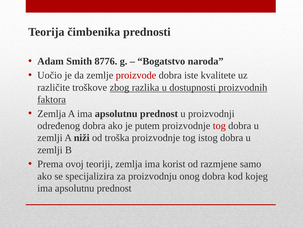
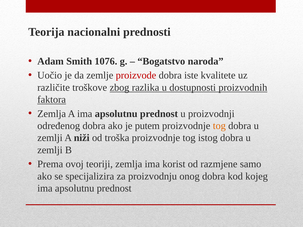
čimbenika: čimbenika -> nacionalni (94, 32)
8776: 8776 -> 1076 (106, 61)
tog colour: red -> orange (219, 126)
